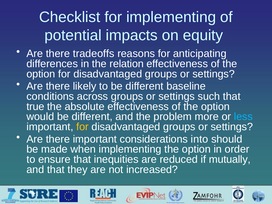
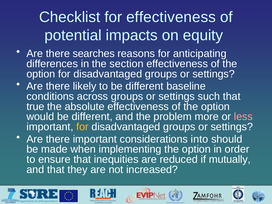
for implementing: implementing -> effectiveness (171, 17)
tradeoffs: tradeoffs -> searches (94, 54)
relation: relation -> section (127, 64)
less colour: light blue -> pink (243, 117)
